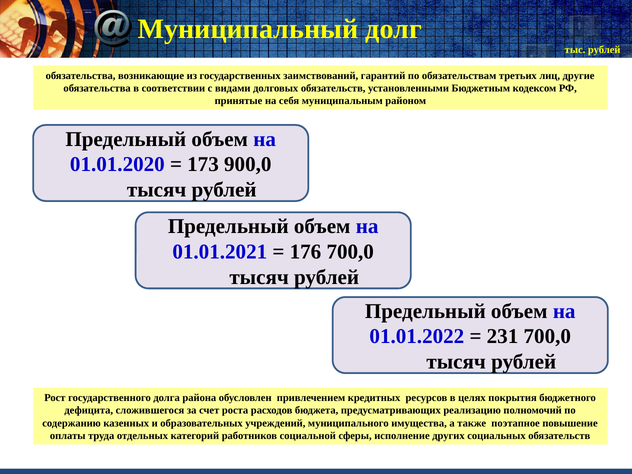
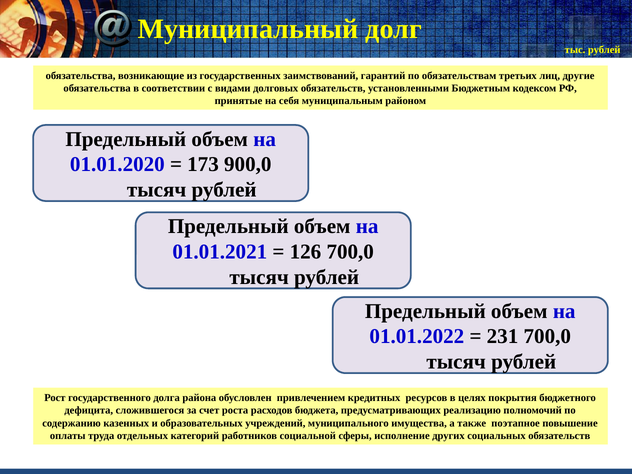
176: 176 -> 126 (305, 252)
